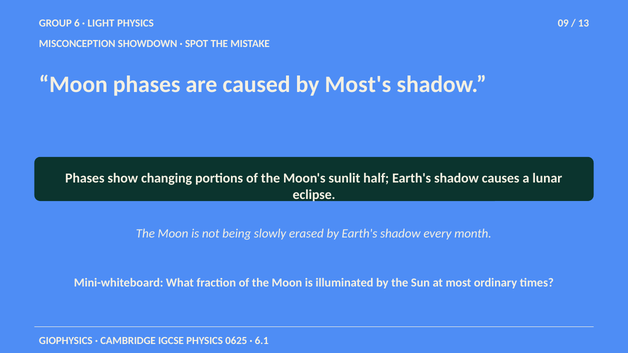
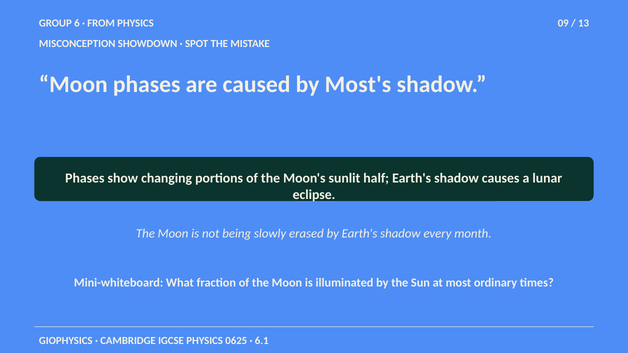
LIGHT: LIGHT -> FROM (101, 23)
